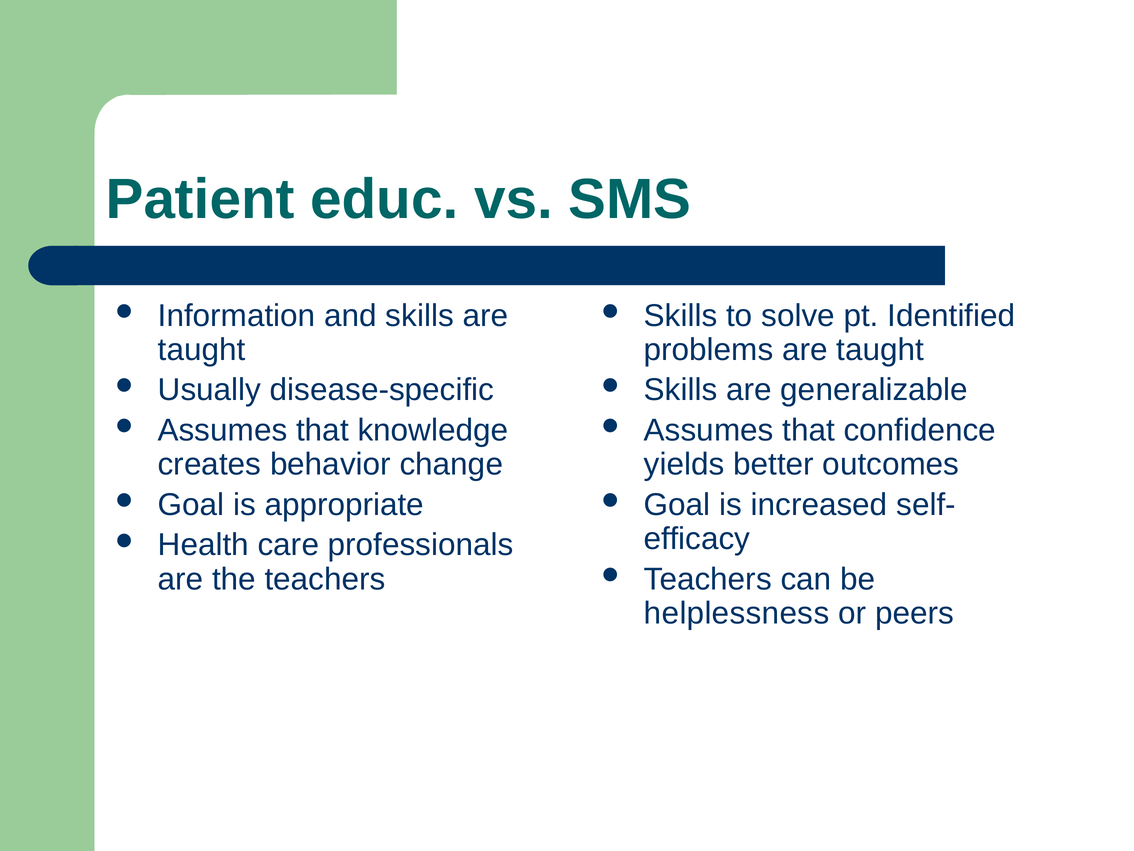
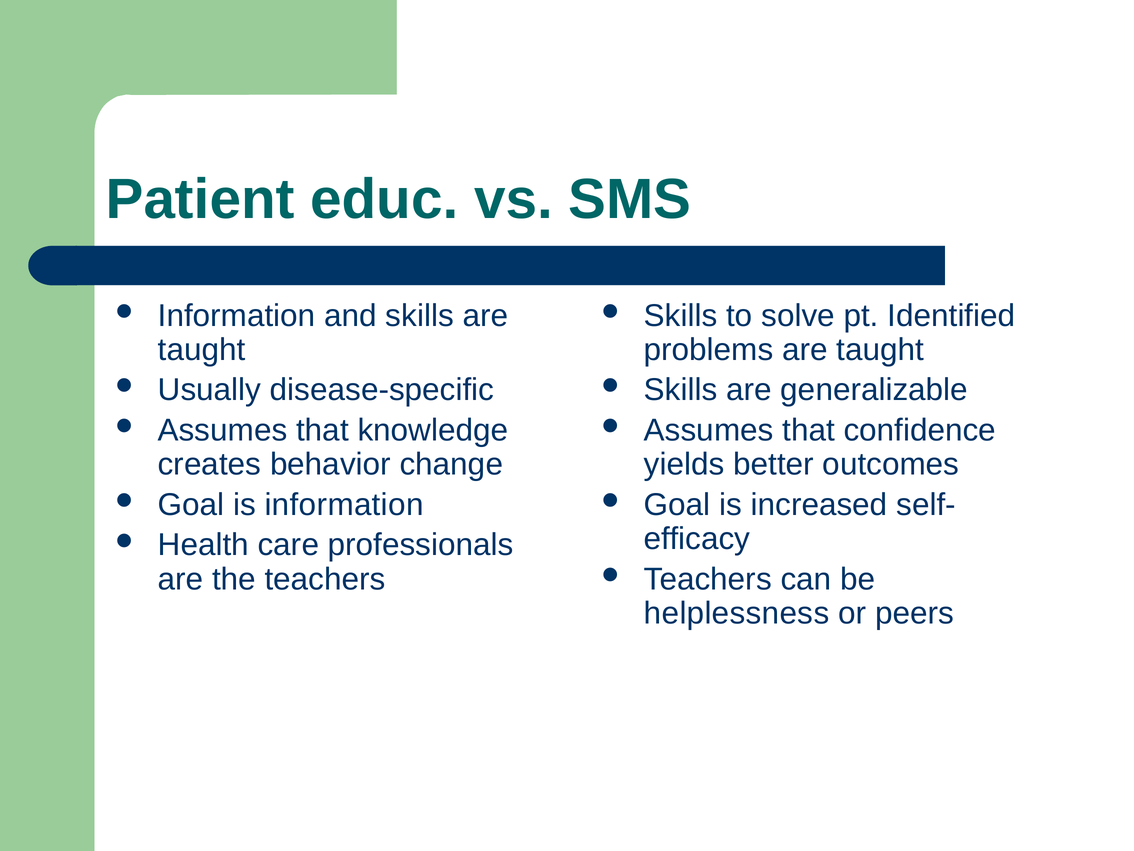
is appropriate: appropriate -> information (344, 504)
